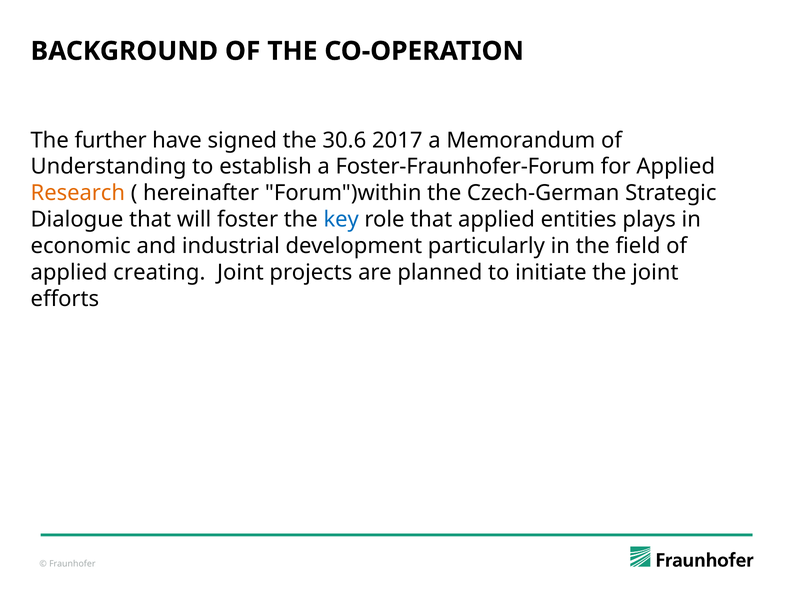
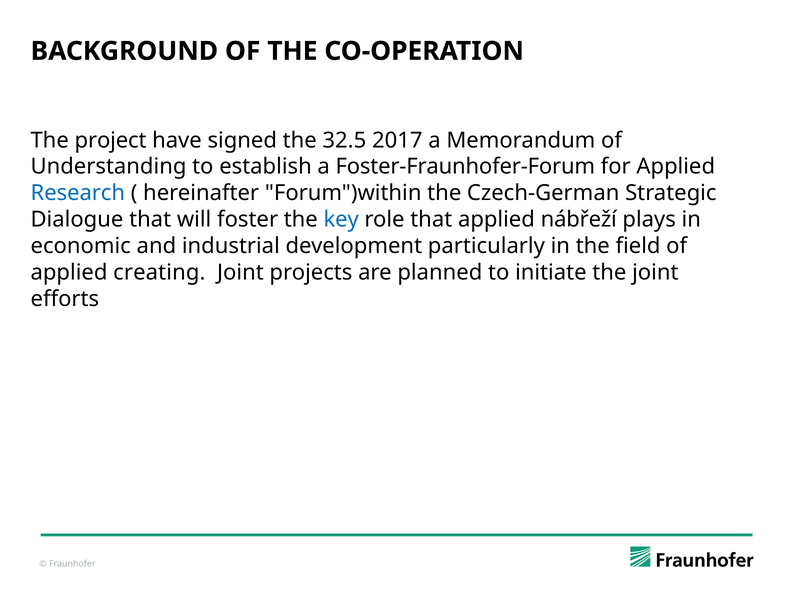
further: further -> project (111, 140)
30.6: 30.6 -> 32.5 (344, 140)
Research colour: orange -> blue (78, 193)
entities: entities -> nábřeží (579, 220)
